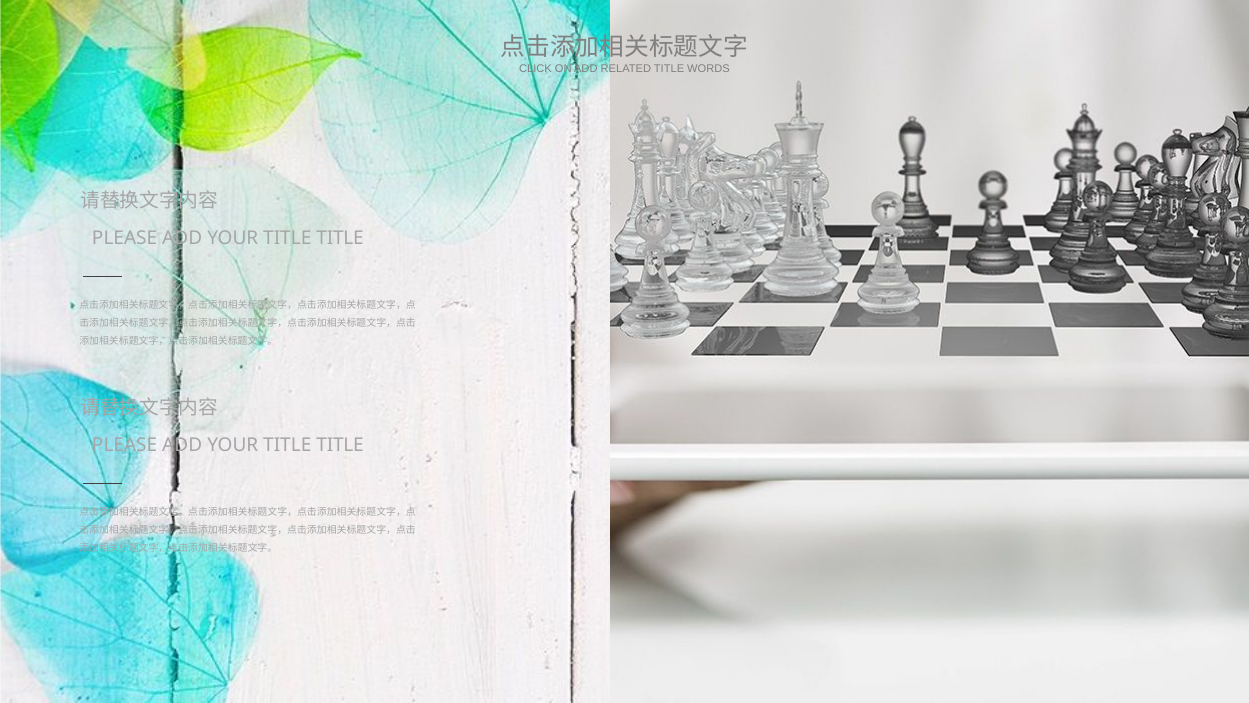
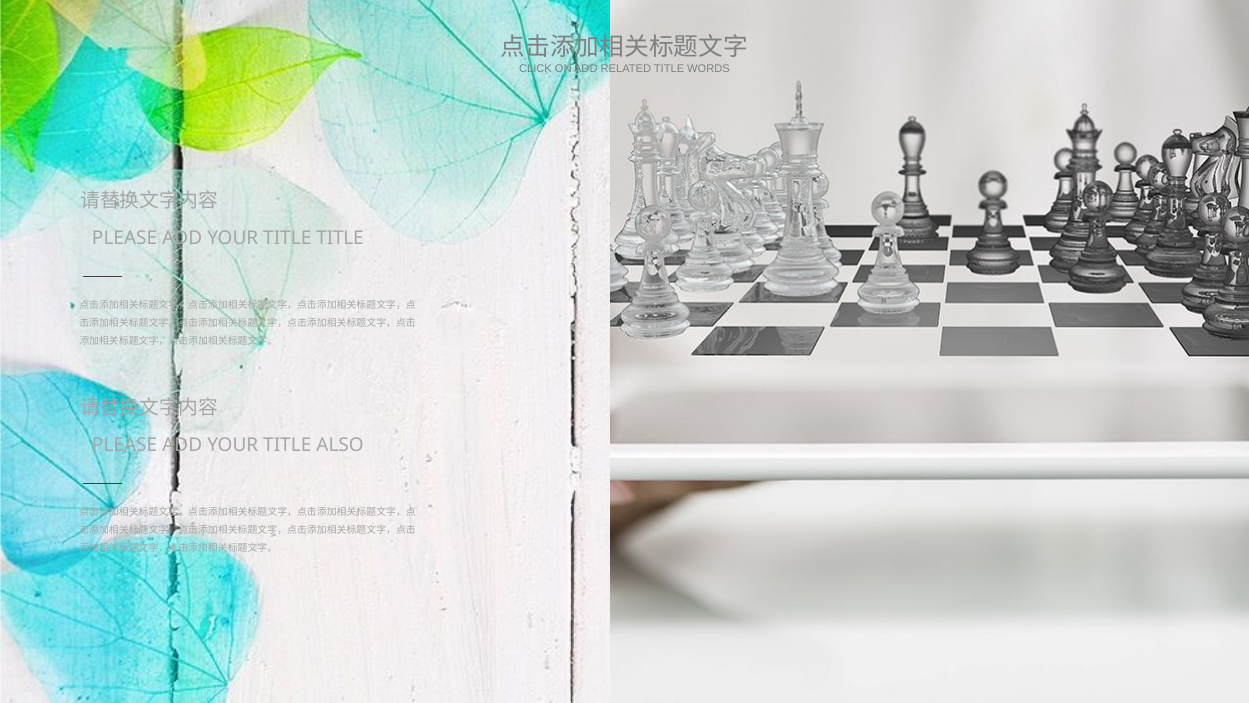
TITLE: TITLE -> ALSO (340, 445)
